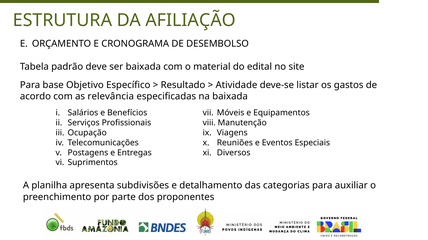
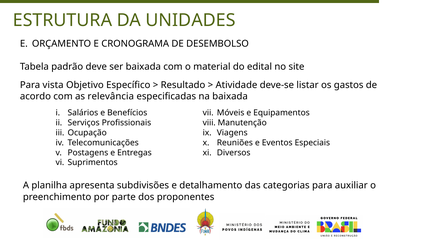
AFILIAÇÃO: AFILIAÇÃO -> UNIDADES (191, 20)
base: base -> vista (53, 85)
